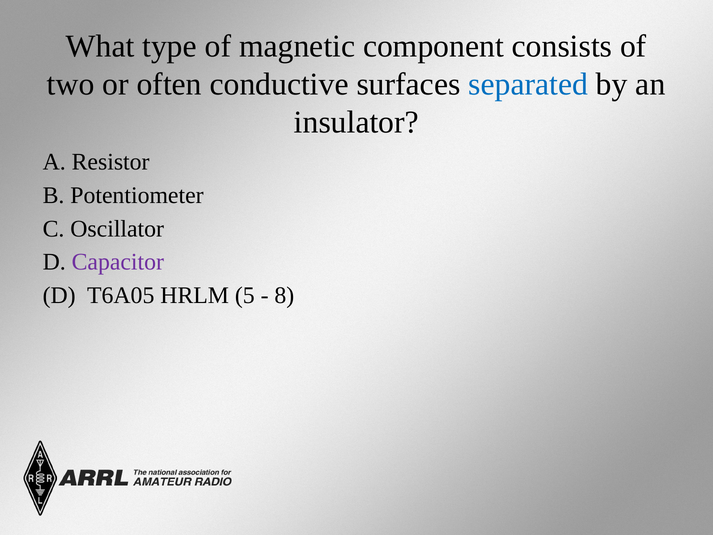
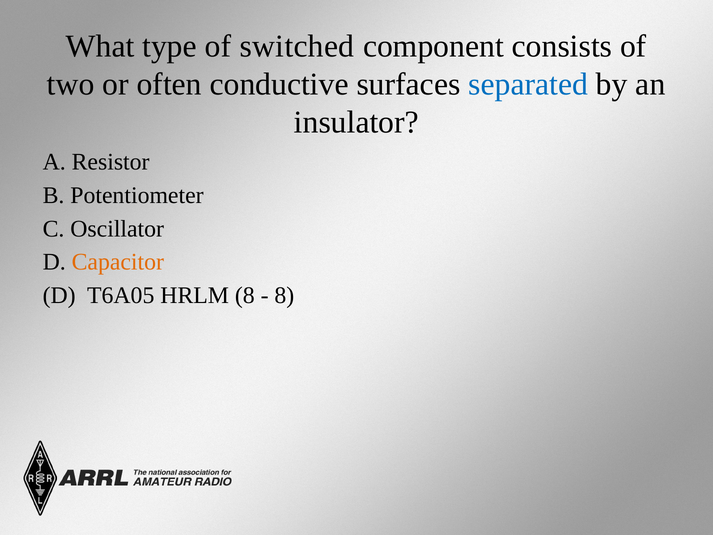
magnetic: magnetic -> switched (297, 46)
Capacitor colour: purple -> orange (118, 262)
HRLM 5: 5 -> 8 (245, 295)
